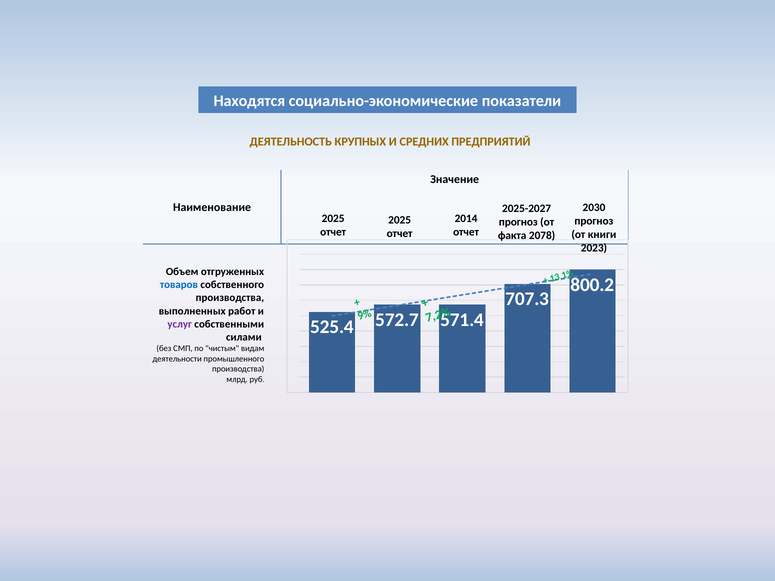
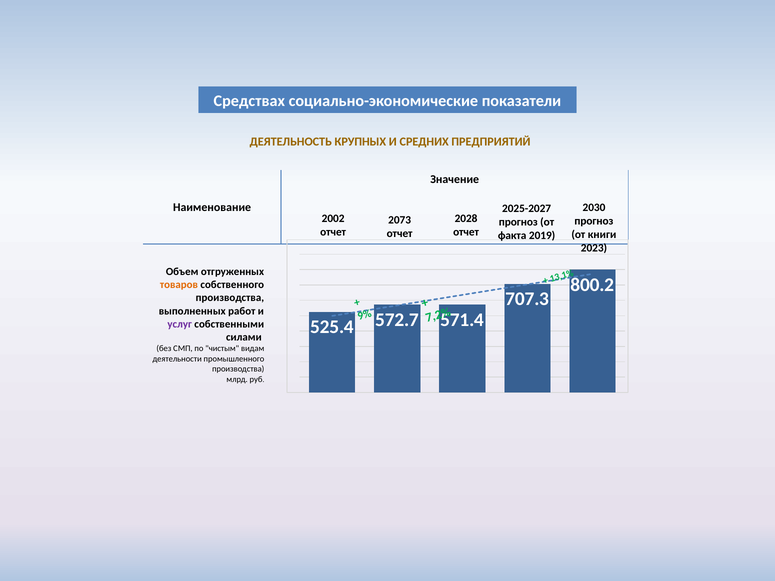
Находятся: Находятся -> Средствах (249, 101)
2025: 2025 -> 2002 (333, 219)
2014: 2014 -> 2028 (466, 219)
2025: 2025 -> 2073 (400, 220)
2078: 2078 -> 2019 (542, 236)
товаров colour: blue -> orange (179, 285)
